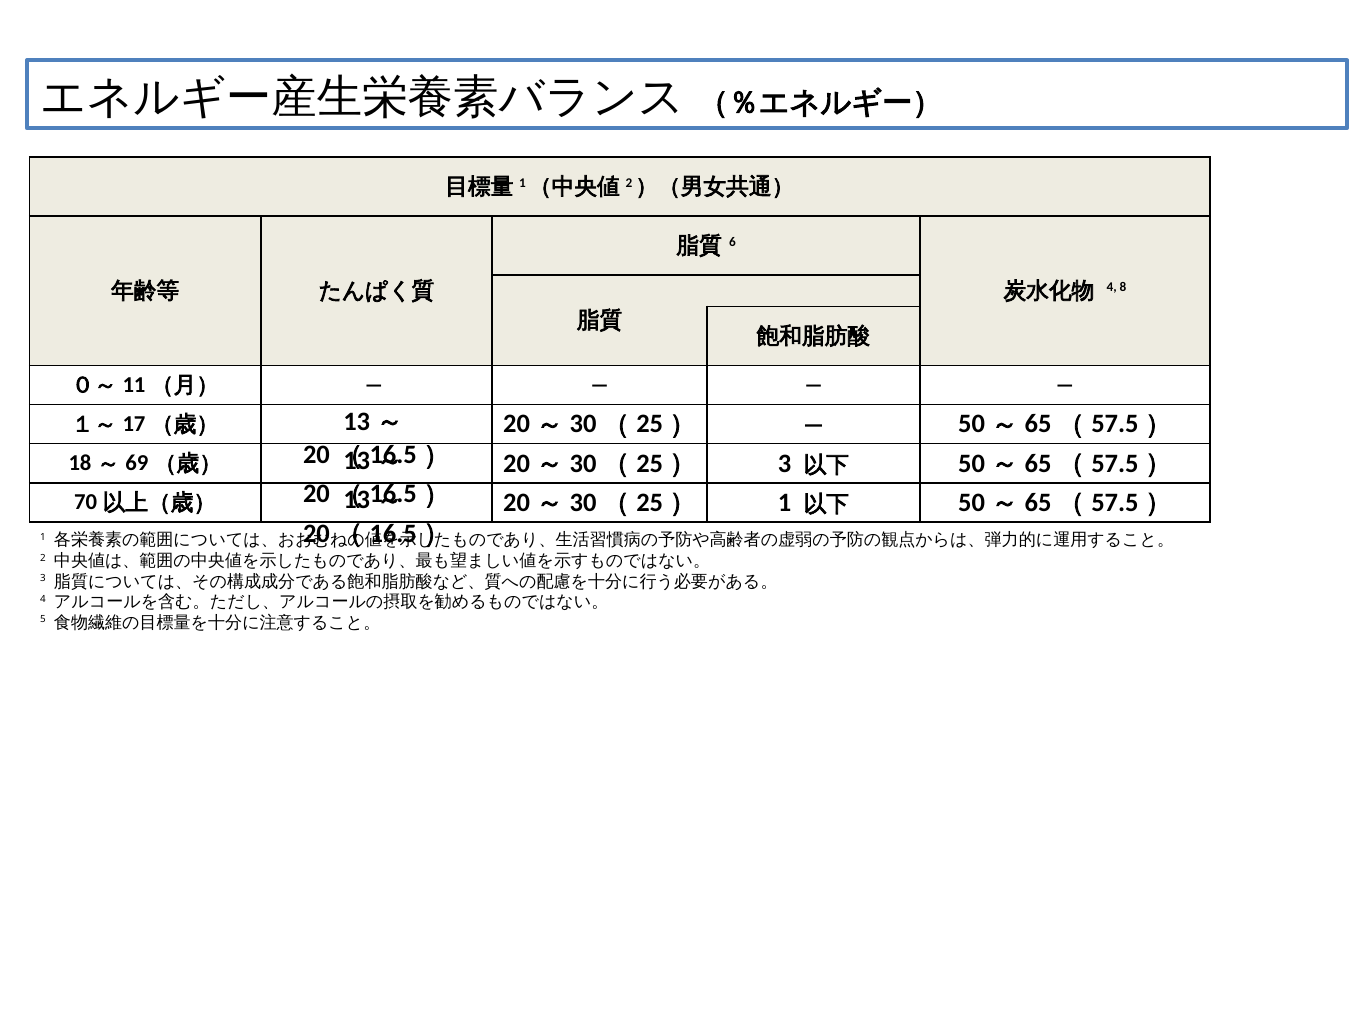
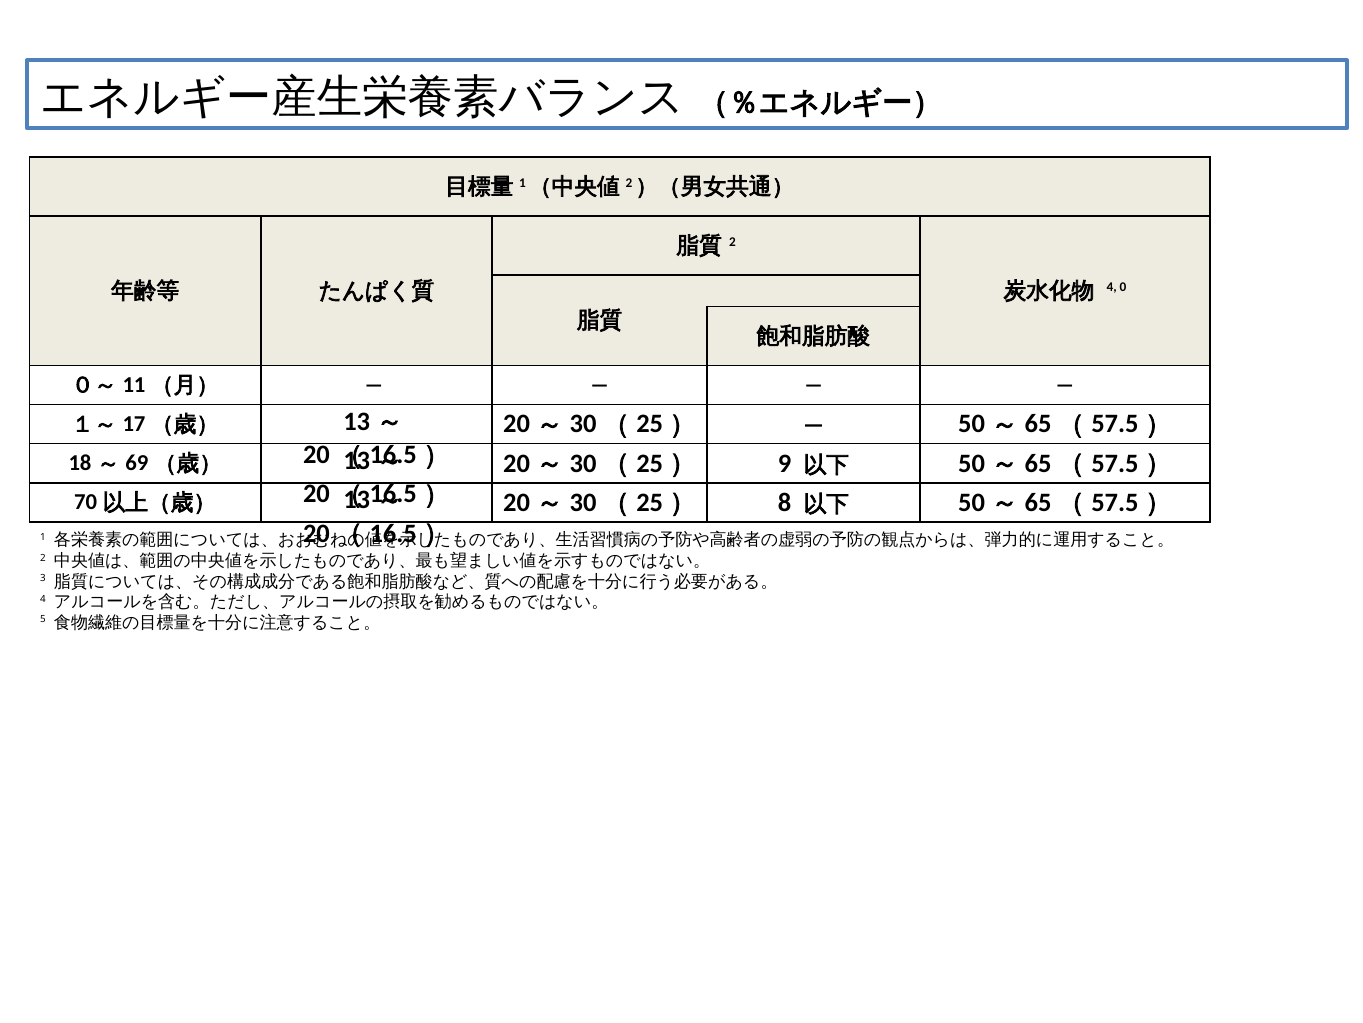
6: 6 -> 2 (732, 242)
8: 8 -> 0 (1123, 287)
3: 3 -> 9 (785, 463)
1: 1 -> 8 (785, 502)
